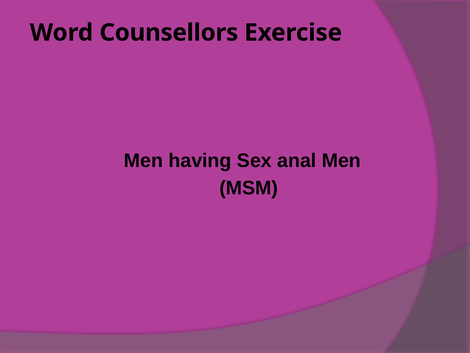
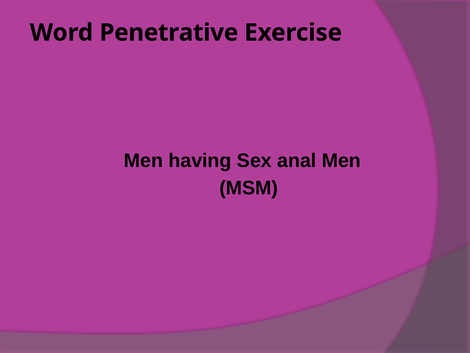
Counsellors: Counsellors -> Penetrative (169, 33)
